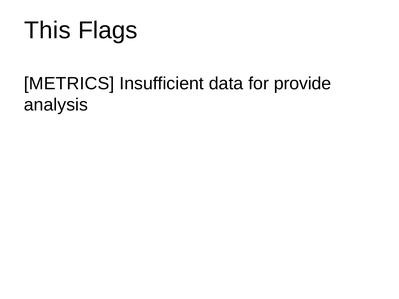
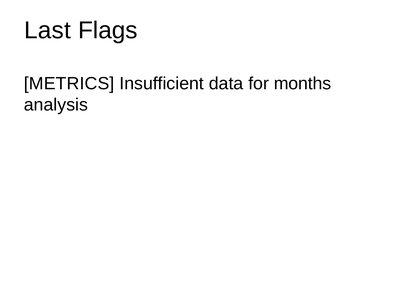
This: This -> Last (47, 30)
provide: provide -> months (303, 84)
